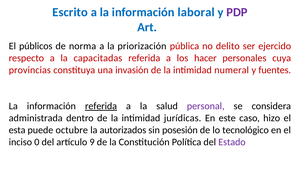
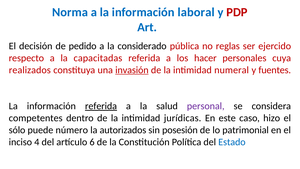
Escrito: Escrito -> Norma (70, 12)
PDP colour: purple -> red (237, 12)
públicos: públicos -> decisión (36, 46)
norma: norma -> pedido (83, 46)
priorización: priorización -> considerado (142, 46)
delito: delito -> reglas (228, 46)
provincias: provincias -> realizados (30, 70)
invasión underline: none -> present (132, 70)
administrada: administrada -> competentes (36, 118)
esta: esta -> sólo (17, 130)
octubre: octubre -> número (72, 130)
tecnológico: tecnológico -> patrimonial (246, 130)
0: 0 -> 4 (37, 142)
9: 9 -> 6 (92, 142)
Estado colour: purple -> blue (232, 142)
